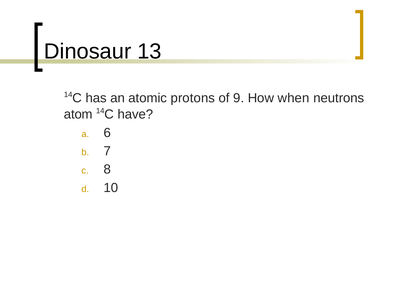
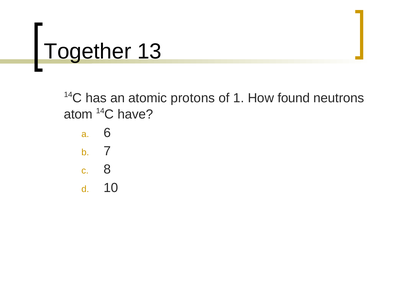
Dinosaur: Dinosaur -> Together (88, 51)
9: 9 -> 1 (239, 98)
when: when -> found (294, 98)
